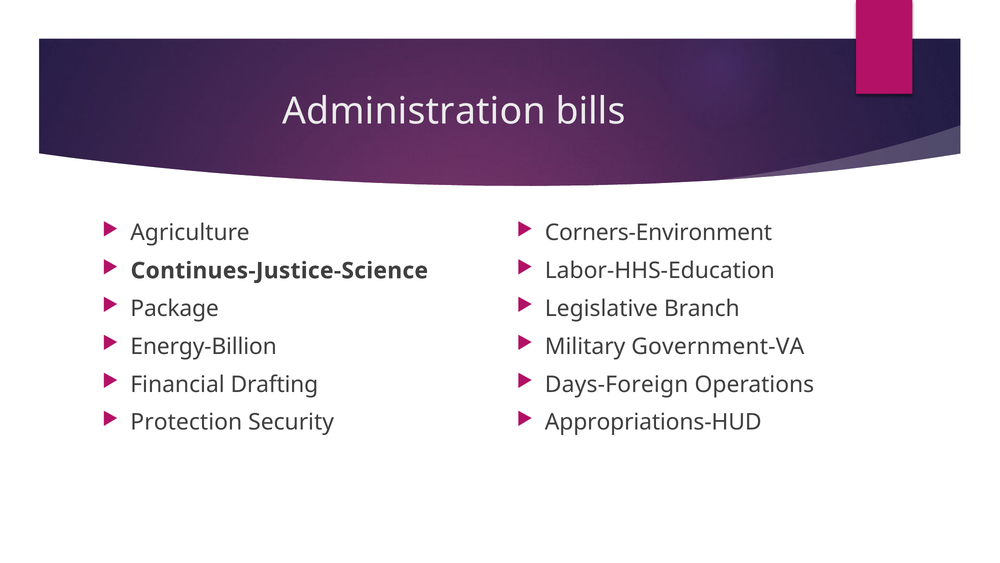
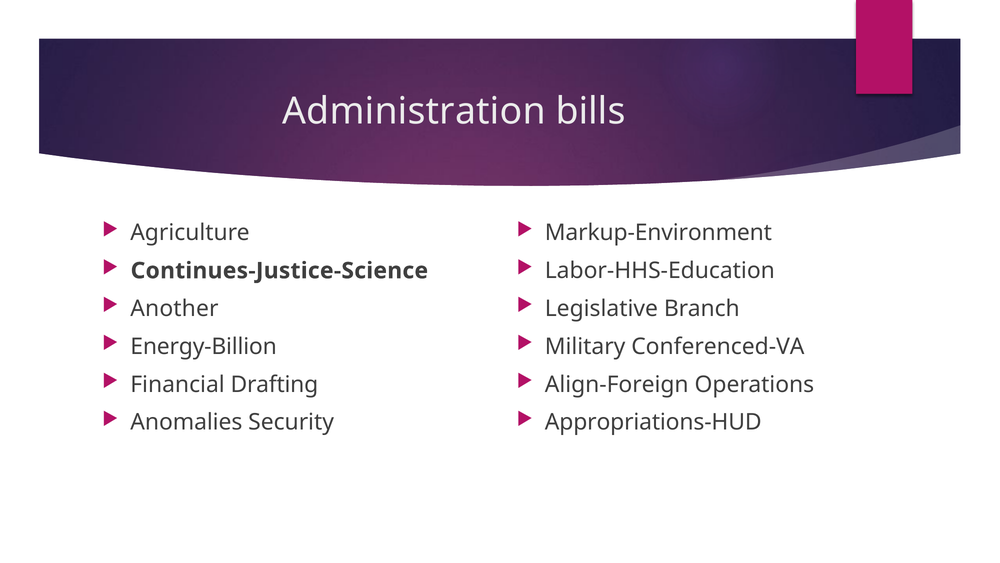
Corners-Environment: Corners-Environment -> Markup-Environment (658, 233)
Package: Package -> Another (174, 308)
Government-VA: Government-VA -> Conferenced-VA (718, 346)
Days-Foreign: Days-Foreign -> Align-Foreign (617, 384)
Protection: Protection -> Anomalies (186, 422)
